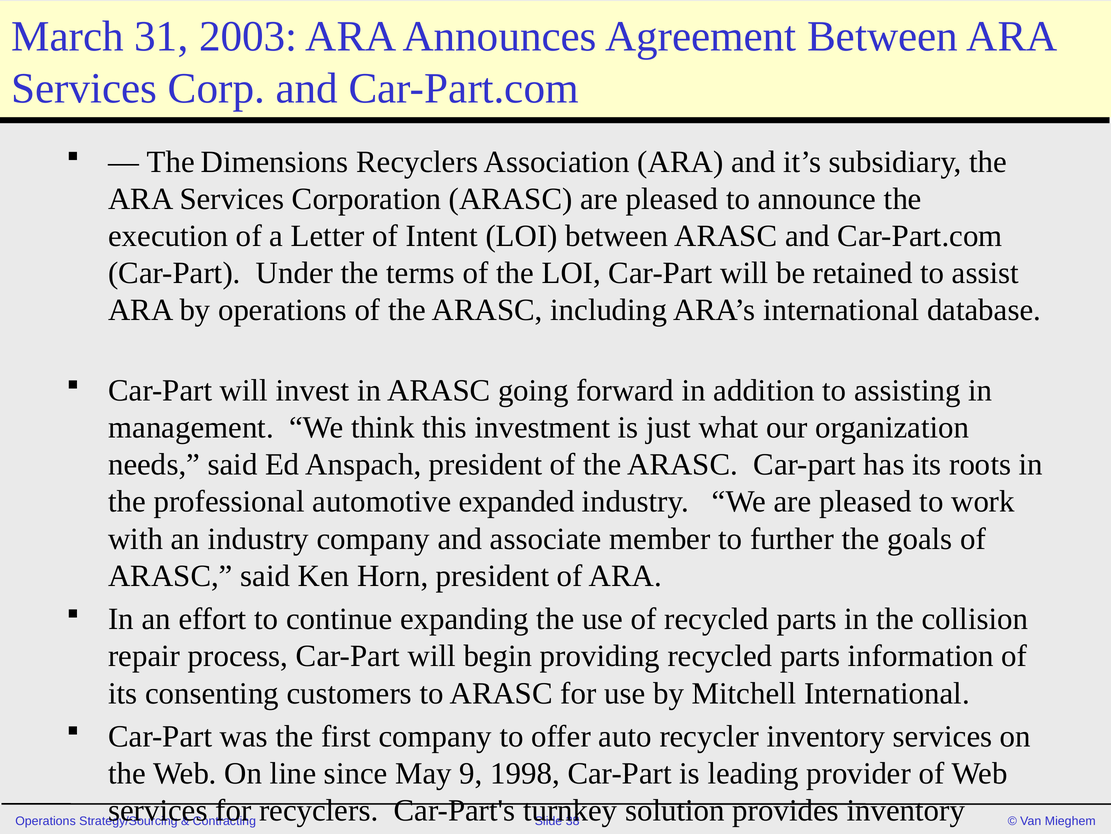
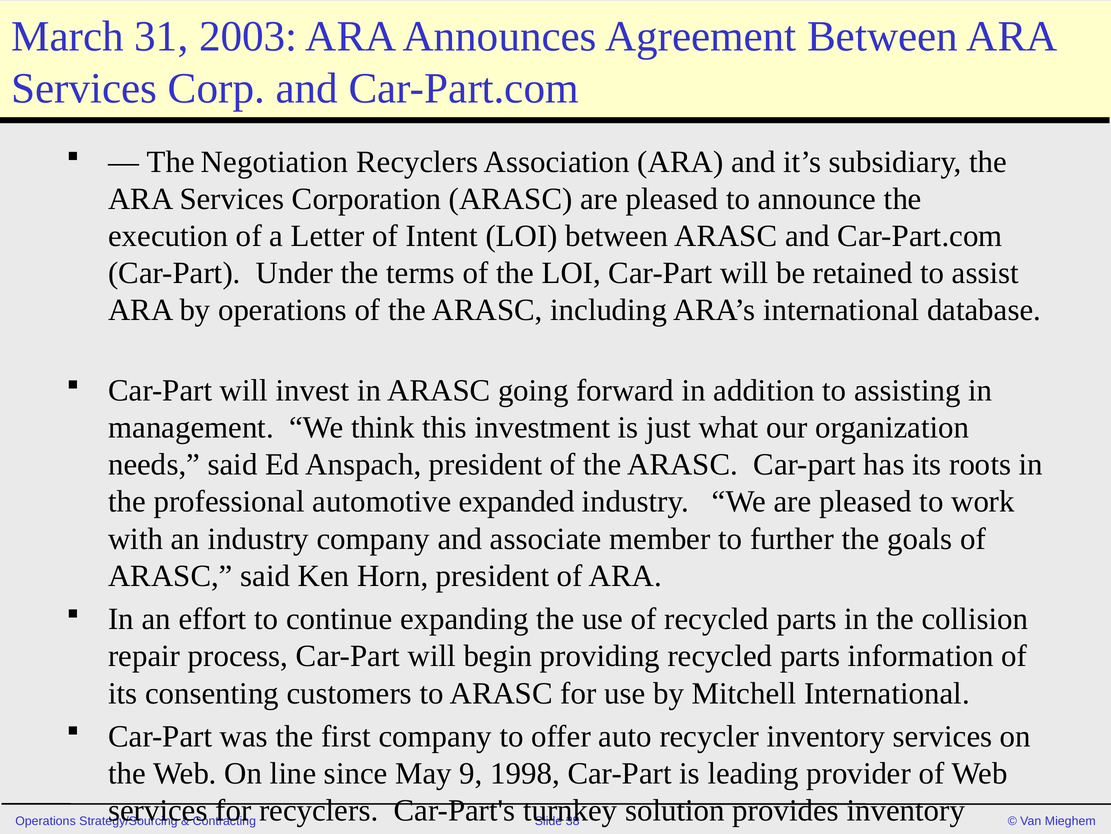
Dimensions: Dimensions -> Negotiation (275, 162)
